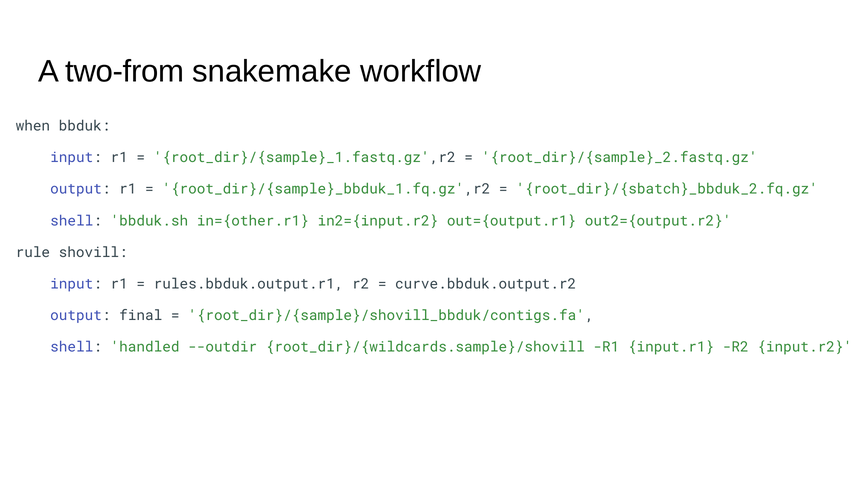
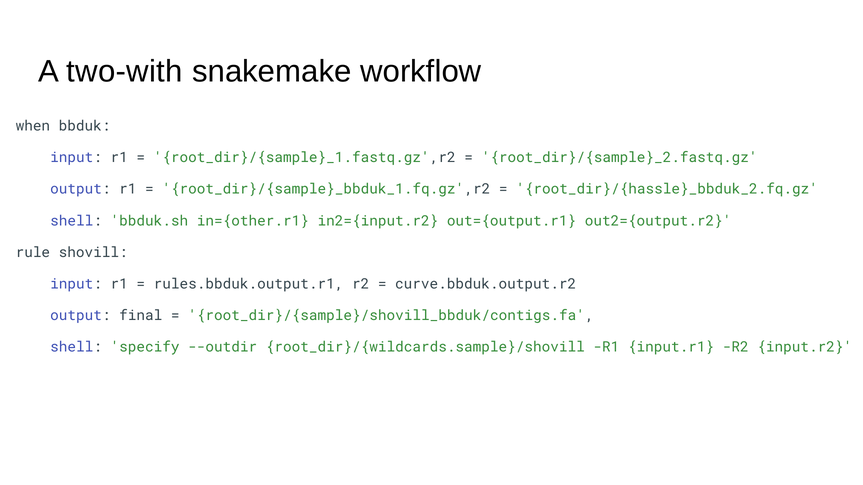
two-from: two-from -> two-with (124, 71)
root_dir}/{sbatch}_bbduk_2.fq.gz: root_dir}/{sbatch}_bbduk_2.fq.gz -> root_dir}/{hassle}_bbduk_2.fq.gz (667, 189)
handled: handled -> specify (145, 348)
